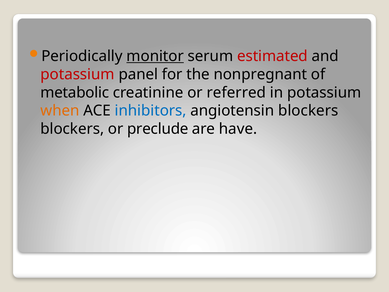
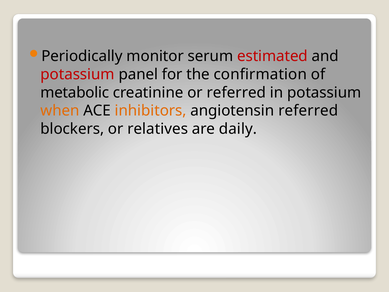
monitor underline: present -> none (155, 56)
nonpregnant: nonpregnant -> confirmation (260, 74)
inhibitors colour: blue -> orange (151, 111)
angiotensin blockers: blockers -> referred (308, 111)
preclude: preclude -> relatives (158, 129)
have: have -> daily (238, 129)
